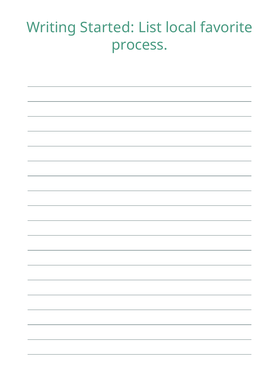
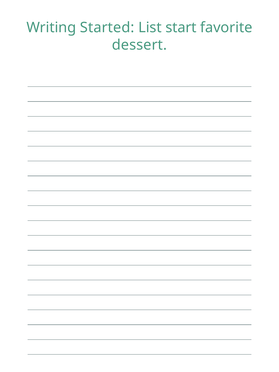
local: local -> start (181, 28)
process: process -> dessert (139, 45)
